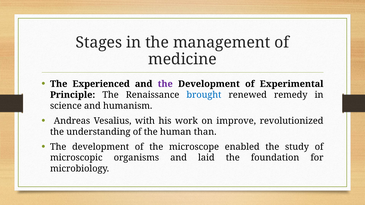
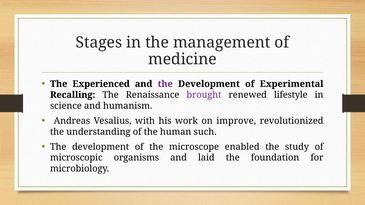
Principle: Principle -> Recalling (73, 95)
brought colour: blue -> purple (204, 95)
remedy: remedy -> lifestyle (291, 95)
than: than -> such (205, 132)
